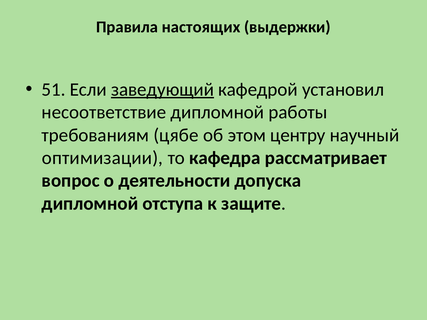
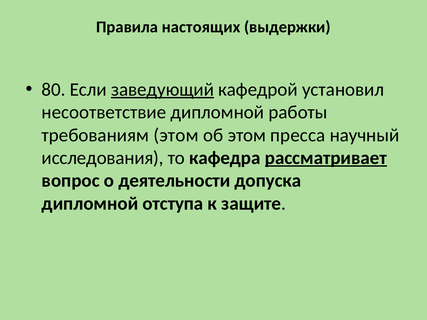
51: 51 -> 80 (54, 90)
требованиям цябе: цябе -> этом (176, 135)
центру: центру -> пресса (298, 135)
оптимизации: оптимизации -> исследования (103, 158)
рассматривает underline: none -> present (326, 158)
